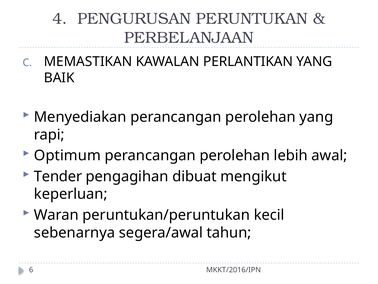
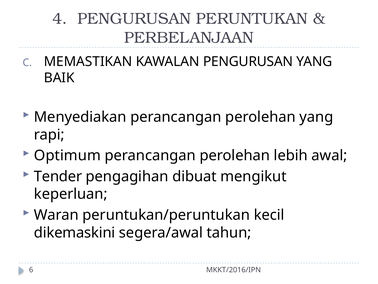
KAWALAN PERLANTIKAN: PERLANTIKAN -> PENGURUSAN (248, 61)
sebenarnya: sebenarnya -> dikemaskini (75, 232)
